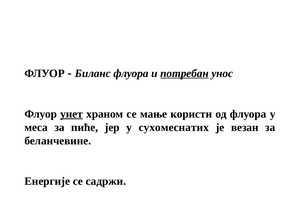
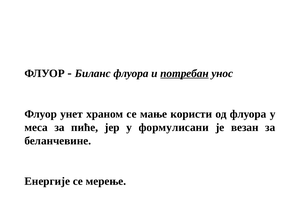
унет underline: present -> none (72, 114)
сухомеснатих: сухомеснатих -> формулисани (174, 127)
садржи: садржи -> мерење (106, 181)
